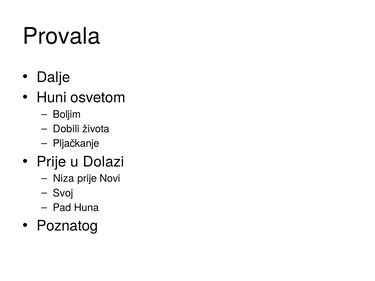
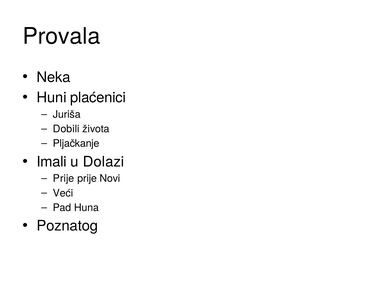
Dalje: Dalje -> Neka (53, 77)
osvetom: osvetom -> plaćenici (98, 98)
Boljim: Boljim -> Juriša (67, 115)
Prije: Prije -> Imali (52, 162)
Niza: Niza -> Prije (64, 179)
Svoj: Svoj -> Veći (63, 193)
